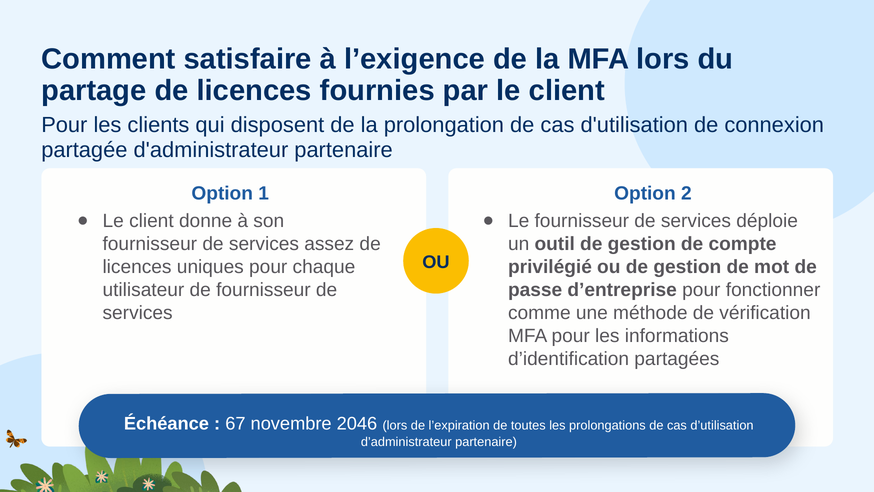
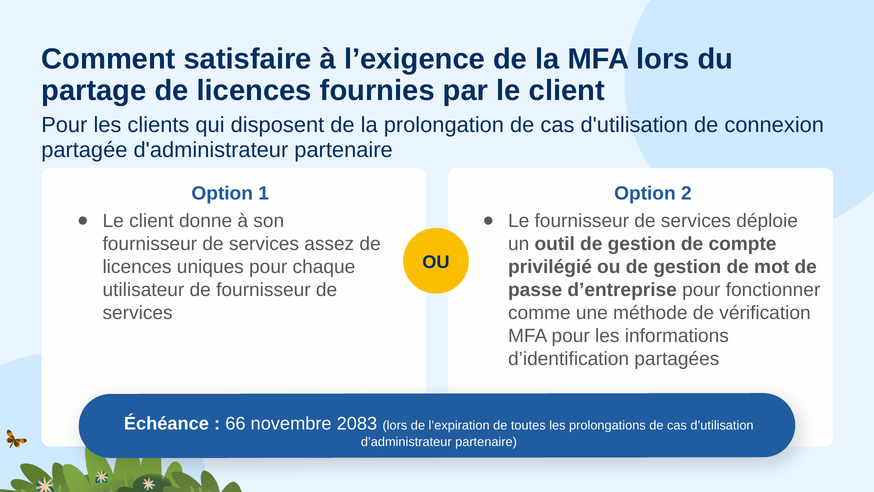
67: 67 -> 66 (235, 423)
2046: 2046 -> 2083 (357, 423)
